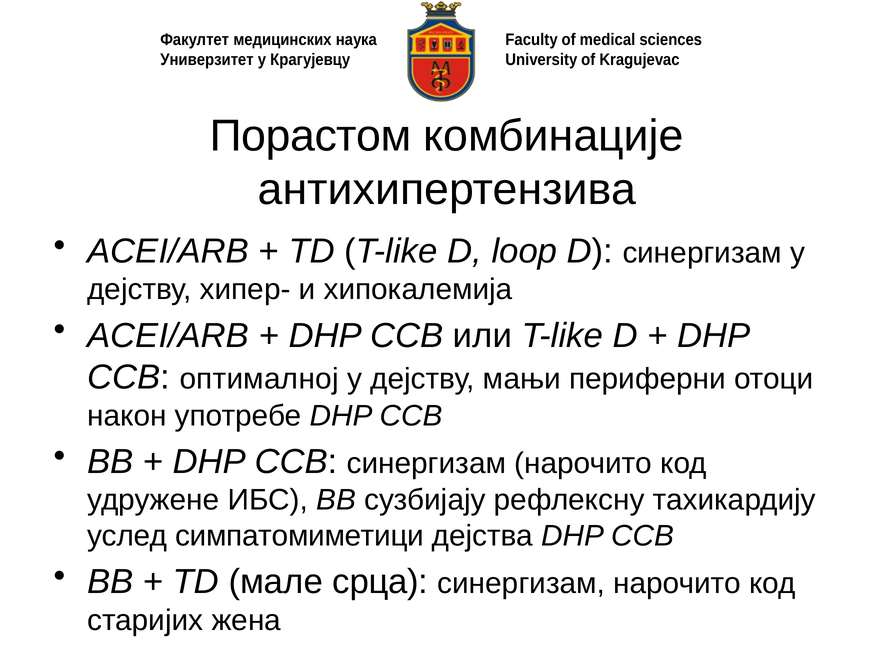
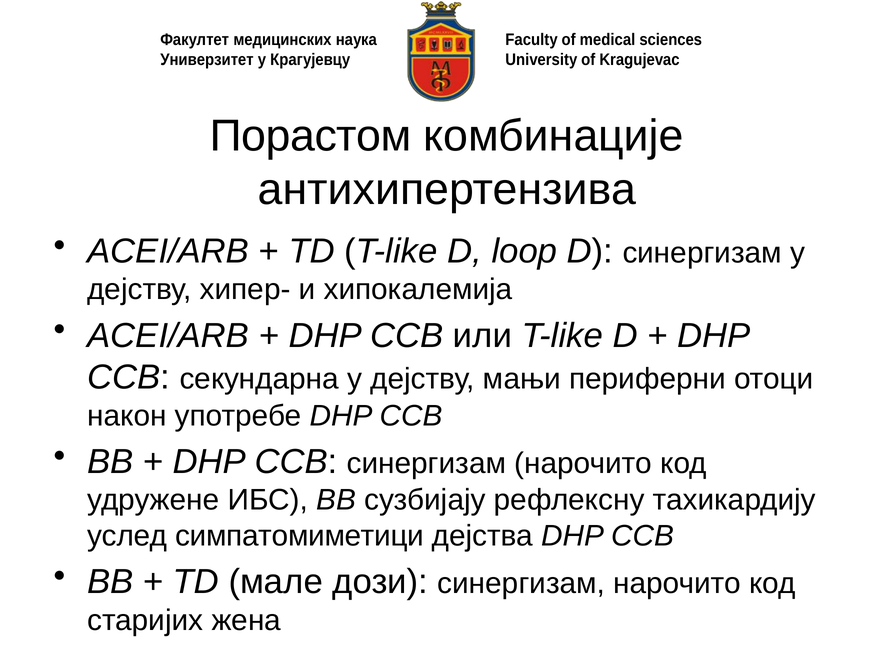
оптималној: оптималној -> секундарна (259, 379)
срца: срца -> дози (380, 582)
